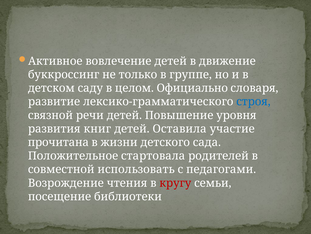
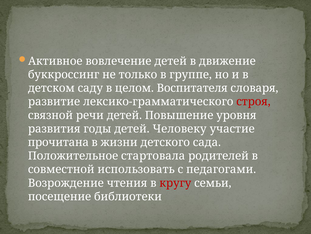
Официально: Официально -> Воспитателя (192, 88)
строя colour: blue -> red (253, 101)
книг: книг -> годы (97, 128)
Оставила: Оставила -> Человеку (180, 128)
